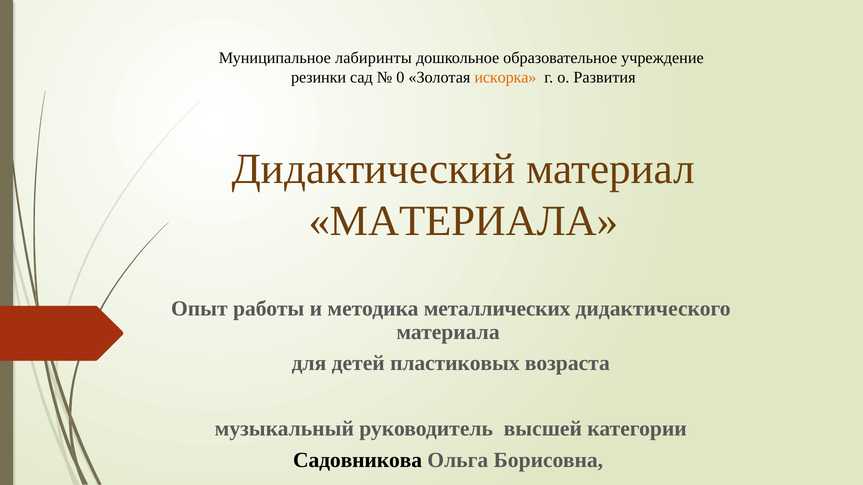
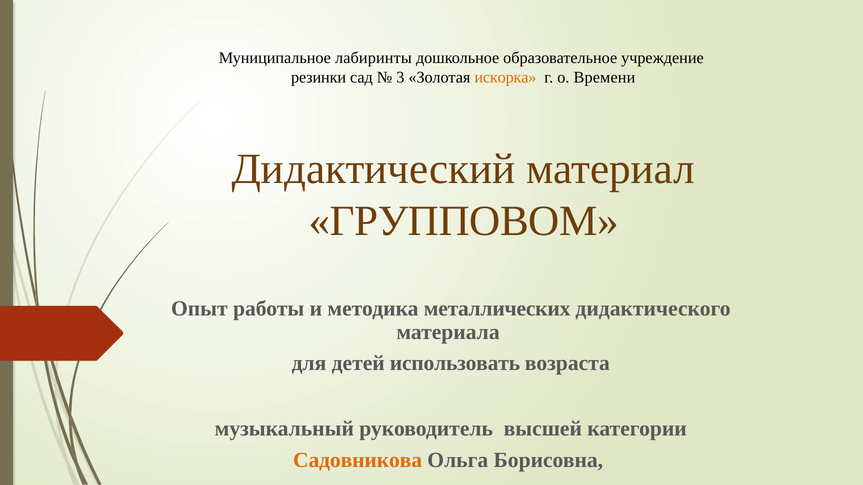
0: 0 -> 3 (400, 77)
Развития: Развития -> Времени (604, 77)
МАТЕРИАЛА: МАТЕРИАЛА -> ГРУППОВОМ (464, 221)
пластиковых: пластиковых -> использовать (455, 364)
Садовникова colour: black -> orange (358, 460)
